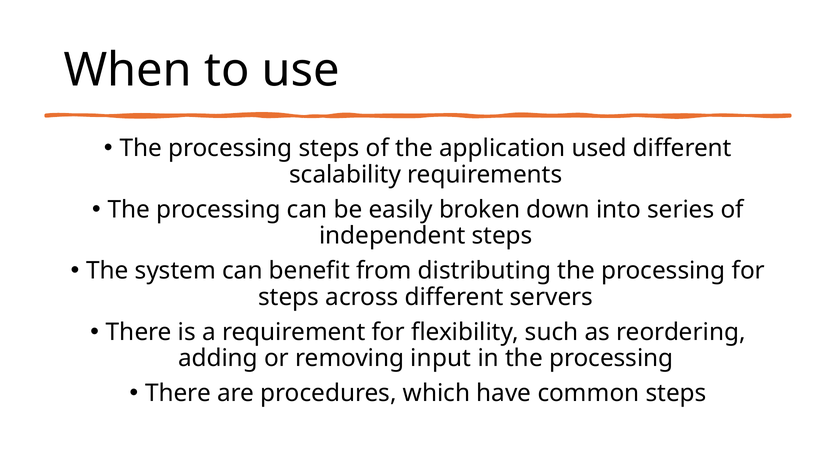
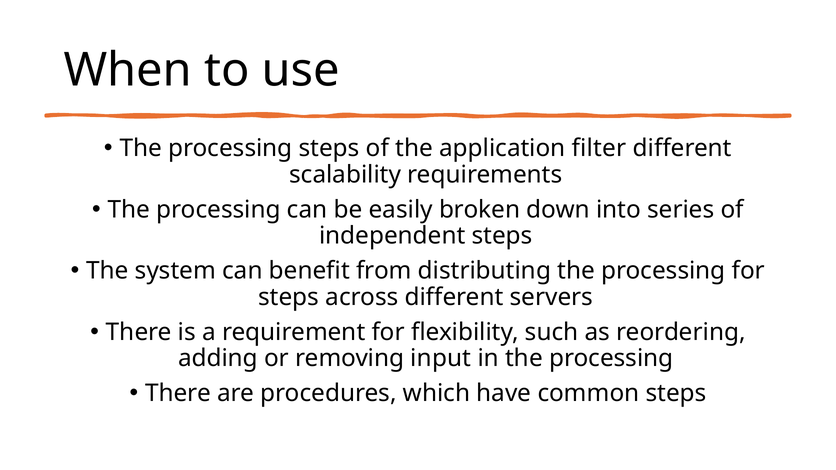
used: used -> filter (599, 148)
